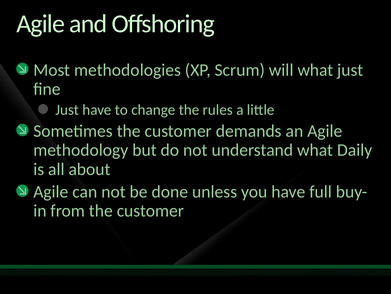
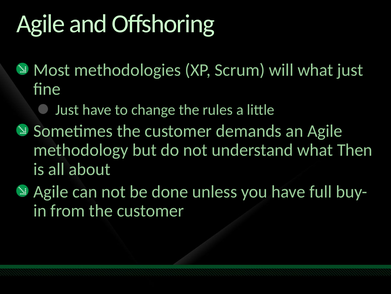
Daily: Daily -> Then (355, 150)
